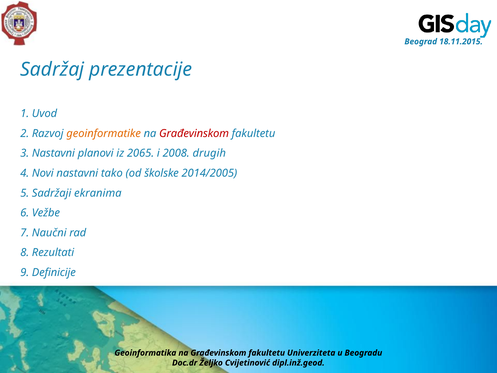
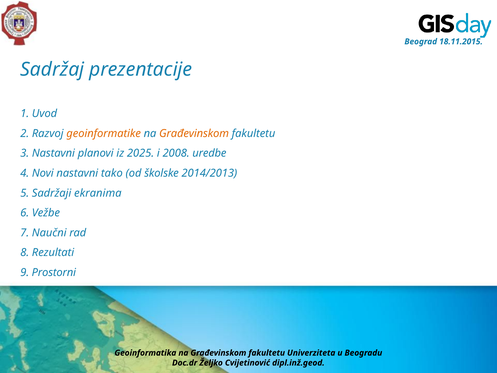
Građevinskom colour: red -> orange (194, 133)
2065: 2065 -> 2025 (141, 153)
drugih: drugih -> uredbe (209, 153)
2014/2005: 2014/2005 -> 2014/2013 (209, 173)
Definicije: Definicije -> Prostorni (54, 272)
